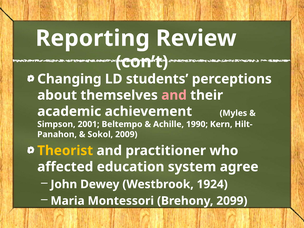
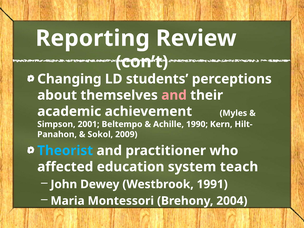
Theorist colour: yellow -> light blue (65, 151)
agree: agree -> teach (239, 167)
1924: 1924 -> 1991 (212, 184)
2099: 2099 -> 2004 (232, 201)
